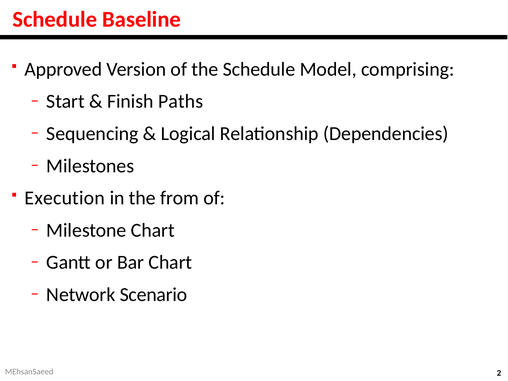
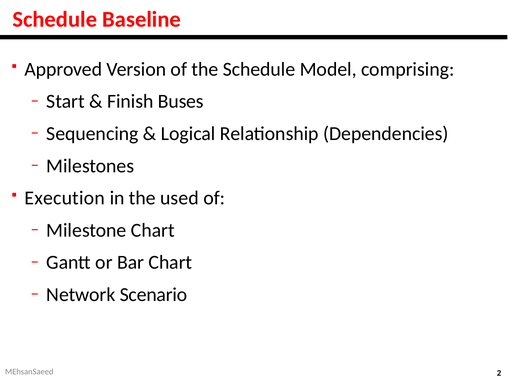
Paths: Paths -> Buses (181, 101)
from: from -> used (179, 198)
